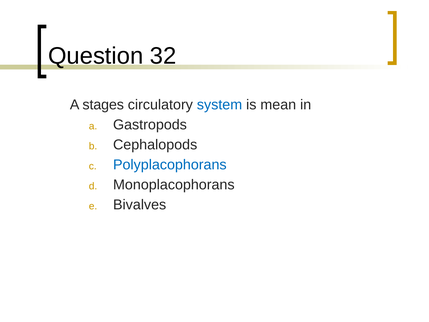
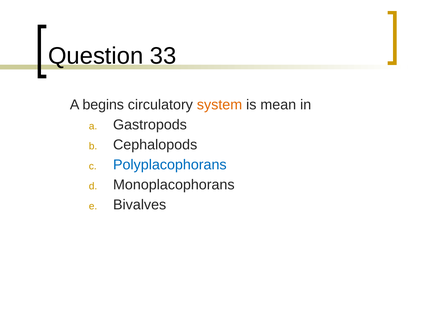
32: 32 -> 33 (163, 56)
stages: stages -> begins (103, 105)
system colour: blue -> orange (220, 105)
